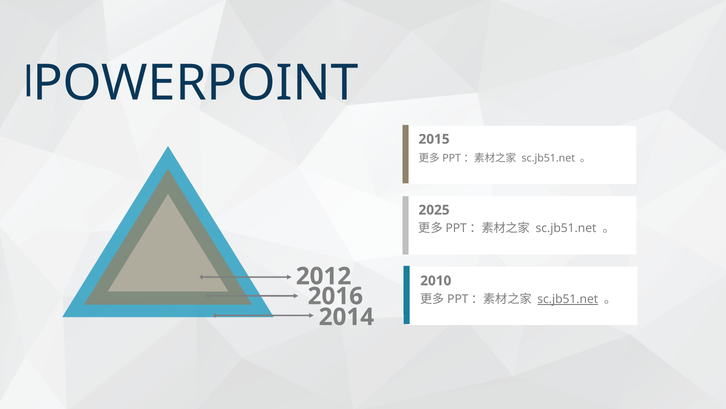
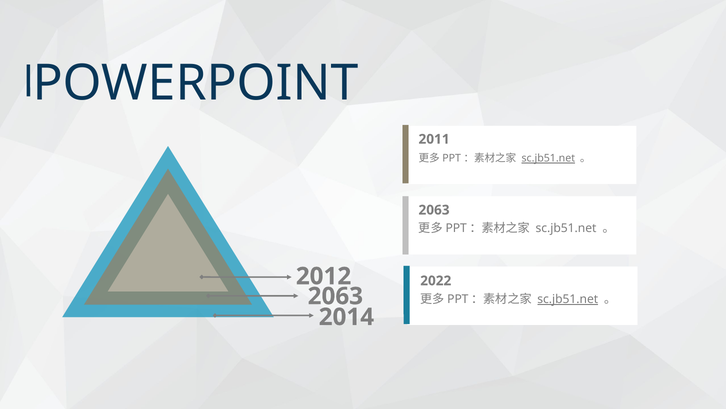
2015: 2015 -> 2011 (434, 139)
sc.jb51.net underline: none -> present (548, 158)
2025: 2025 -> 2063 (434, 210)
2010: 2010 -> 2022 (436, 280)
2016: 2016 -> 2063 (335, 296)
